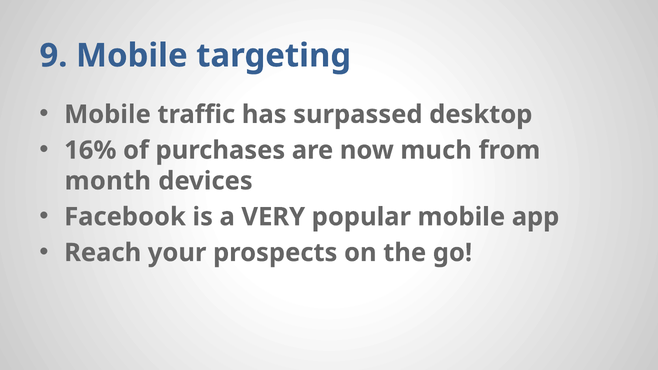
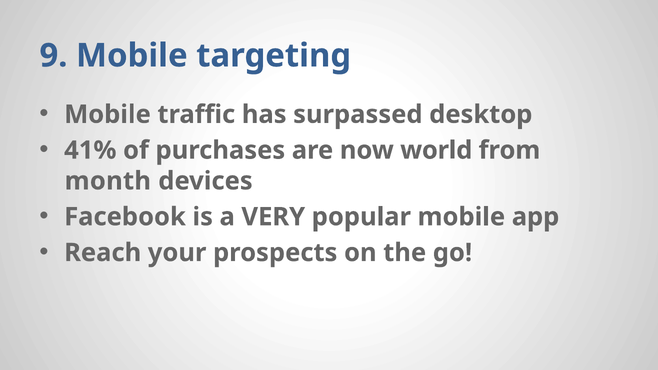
16%: 16% -> 41% (90, 150)
much: much -> world (436, 150)
